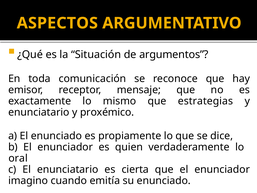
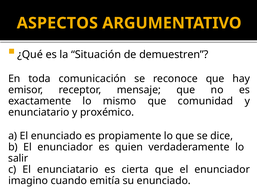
argumentos: argumentos -> demuestren (174, 54)
estrategias: estrategias -> comunidad (205, 101)
oral: oral -> salir (18, 158)
